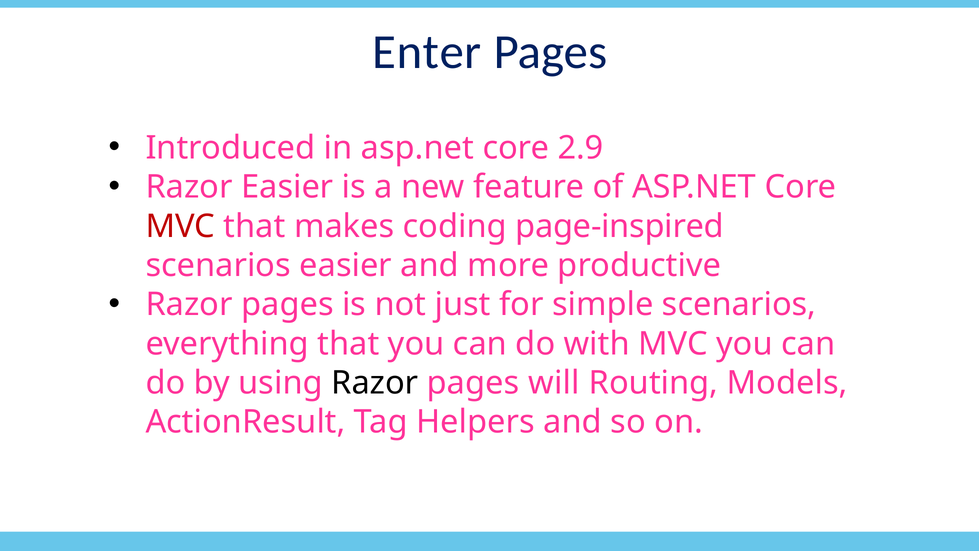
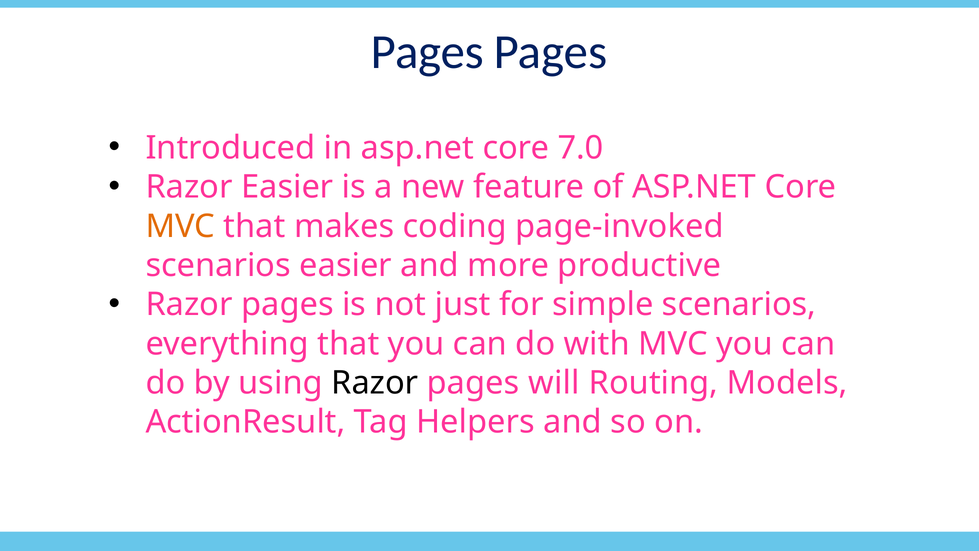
Enter: Enter -> Pages (427, 52)
2.9: 2.9 -> 7.0 (581, 148)
MVC colour: red -> orange (180, 226)
page-inspired: page-inspired -> page-invoked (619, 226)
